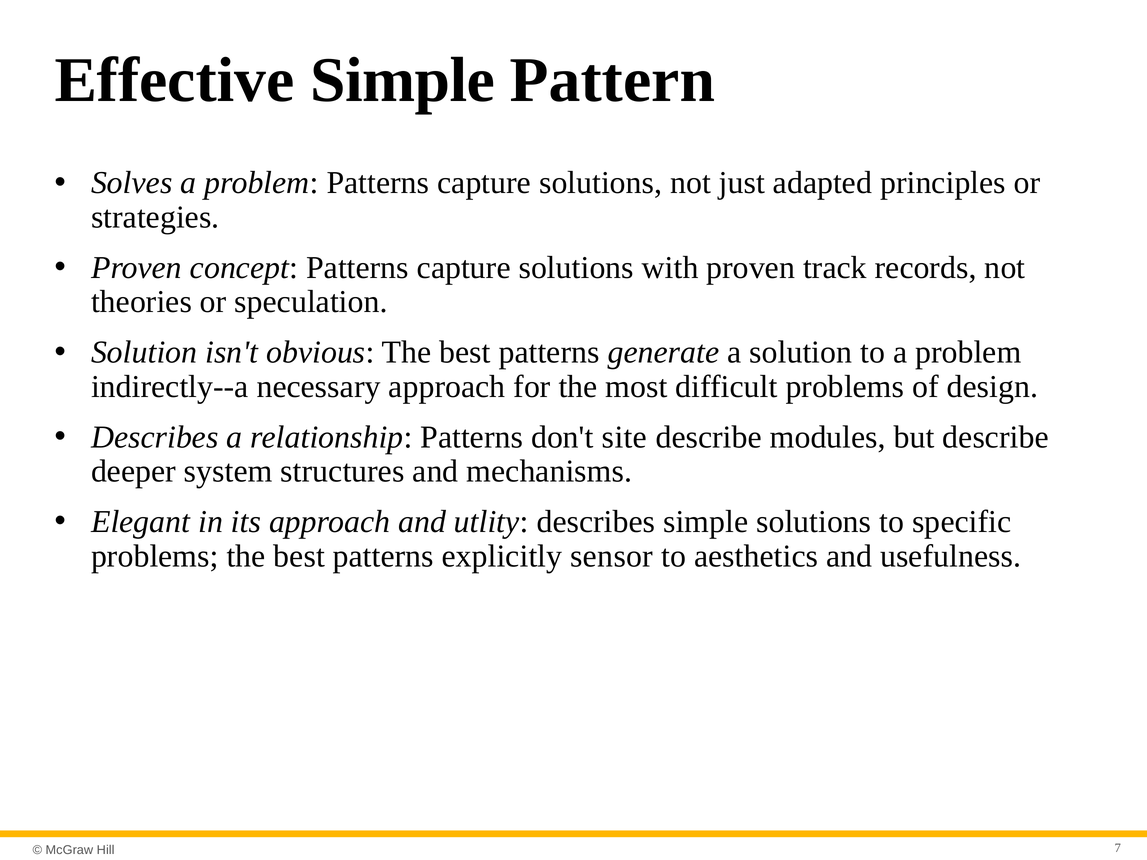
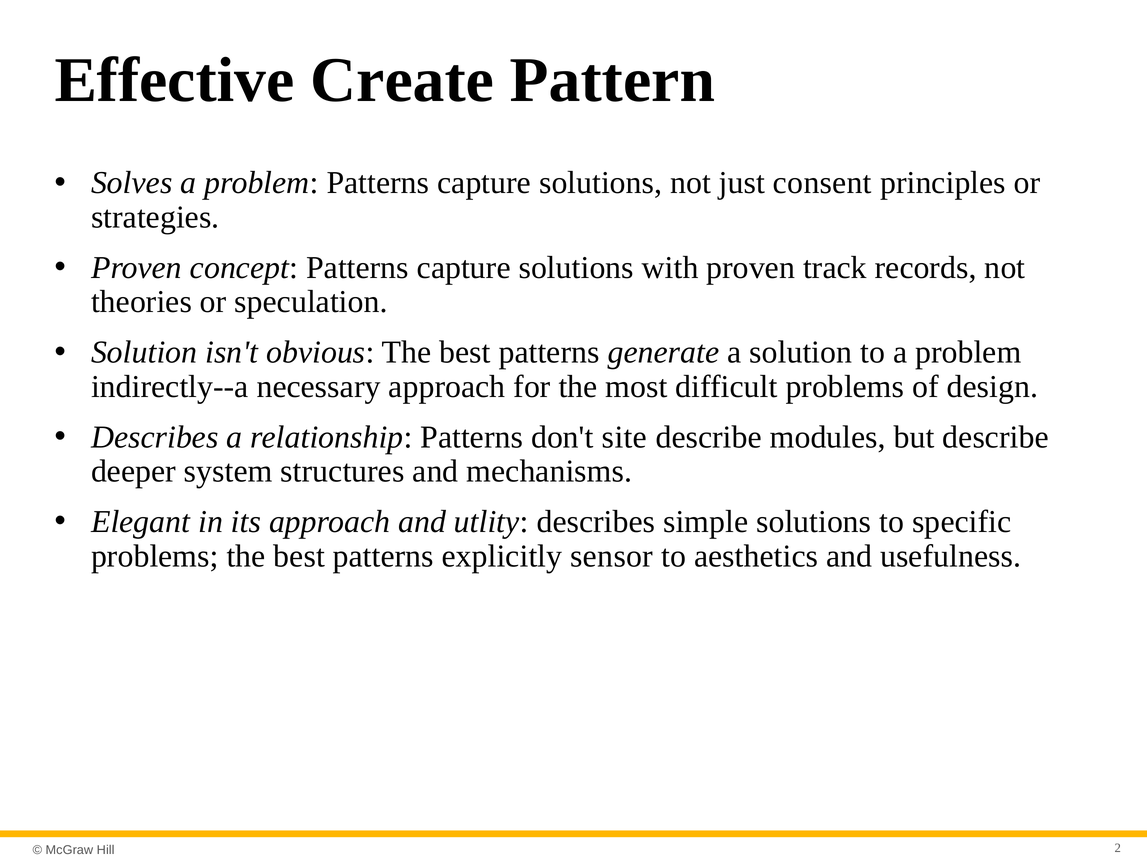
Effective Simple: Simple -> Create (402, 80)
adapted: adapted -> consent (822, 183)
7: 7 -> 2 (1118, 848)
